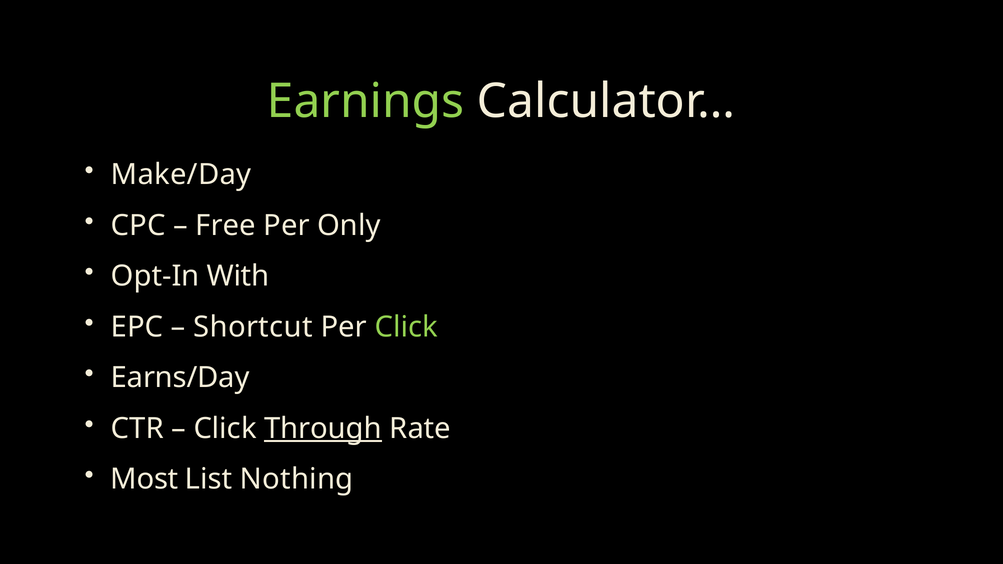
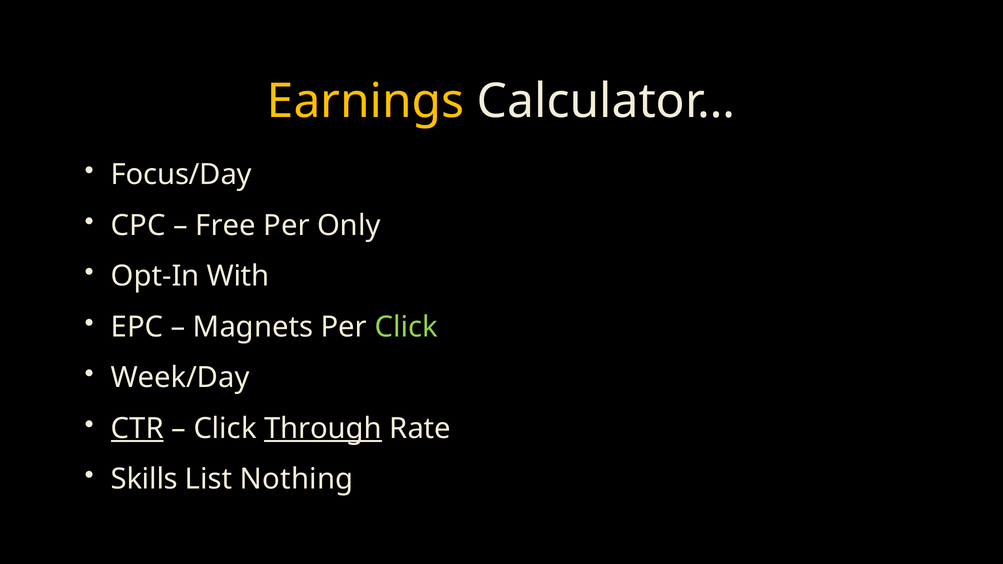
Earnings colour: light green -> yellow (366, 102)
Make/Day: Make/Day -> Focus/Day (181, 175)
Shortcut: Shortcut -> Magnets (253, 327)
Earns/Day: Earns/Day -> Week/Day (180, 378)
CTR underline: none -> present (137, 429)
Most: Most -> Skills (144, 479)
